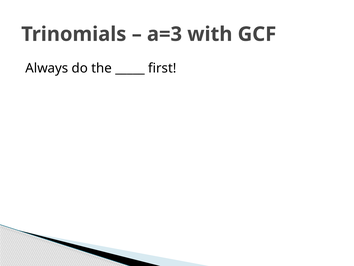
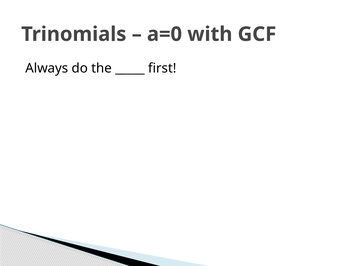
a=3: a=3 -> a=0 (164, 34)
